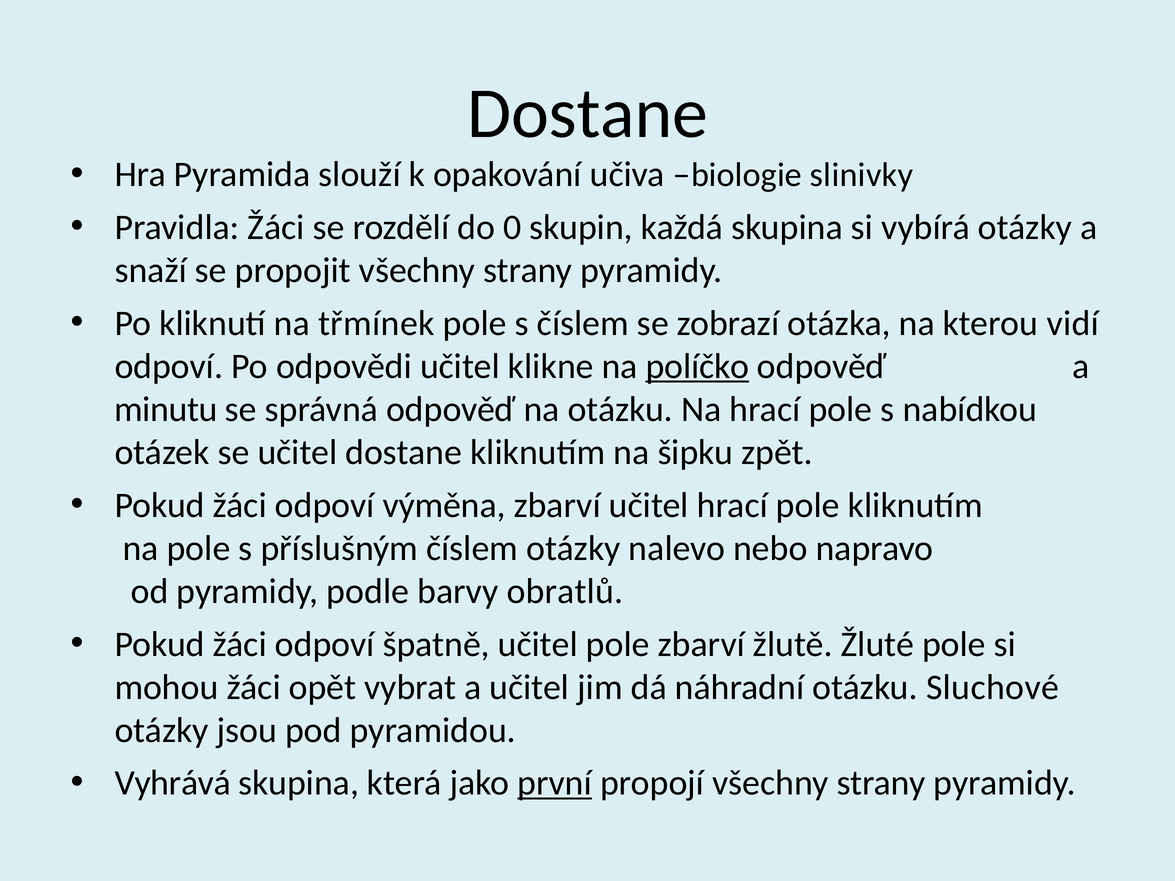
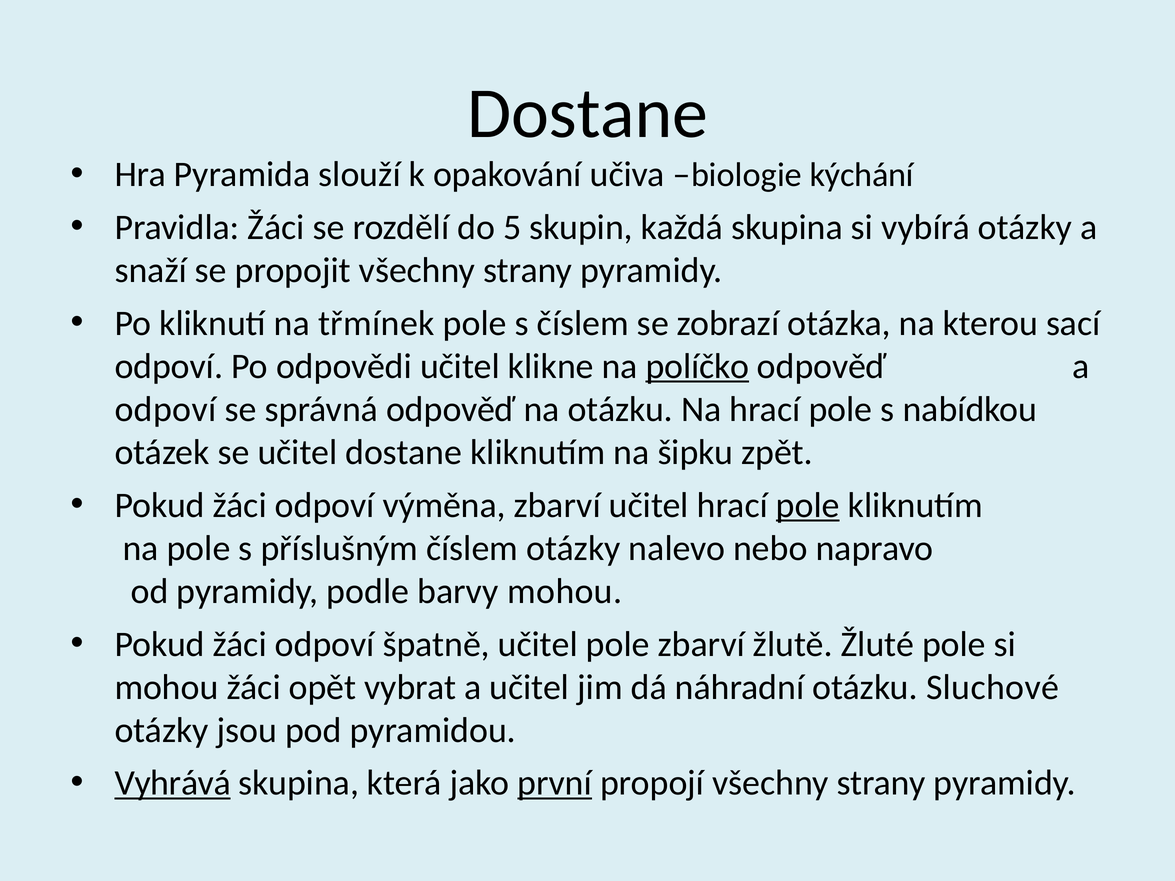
slinivky: slinivky -> kýchání (862, 175)
0: 0 -> 5 (512, 227)
vidí: vidí -> sací (1073, 323)
minutu: minutu -> odpoví (165, 409)
pole underline: none -> present (808, 505)
barvy obratlů: obratlů -> mohou (565, 591)
Vyhrává underline: none -> present (173, 783)
